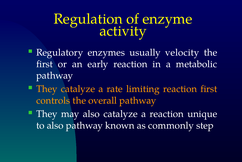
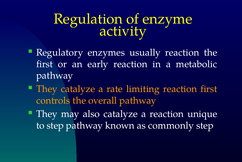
usually velocity: velocity -> reaction (182, 52)
to also: also -> step (55, 125)
